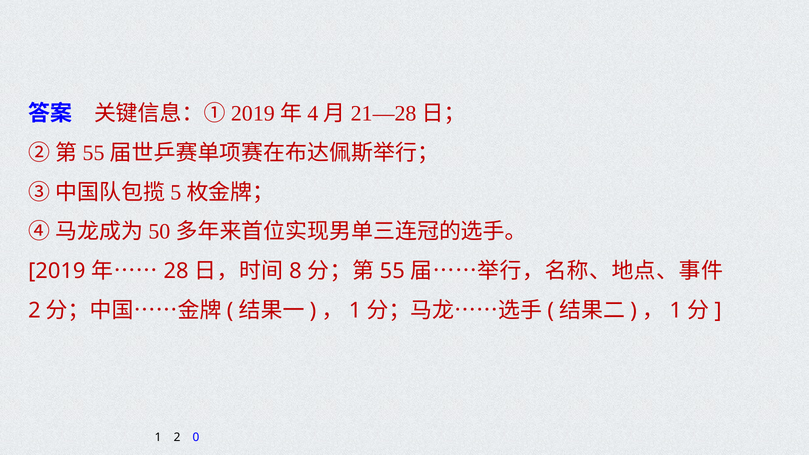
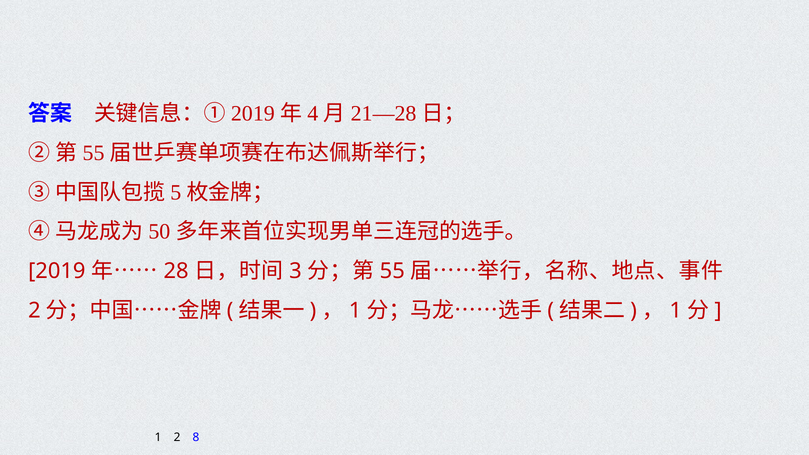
8: 8 -> 3 (295, 271)
0: 0 -> 8 (196, 437)
